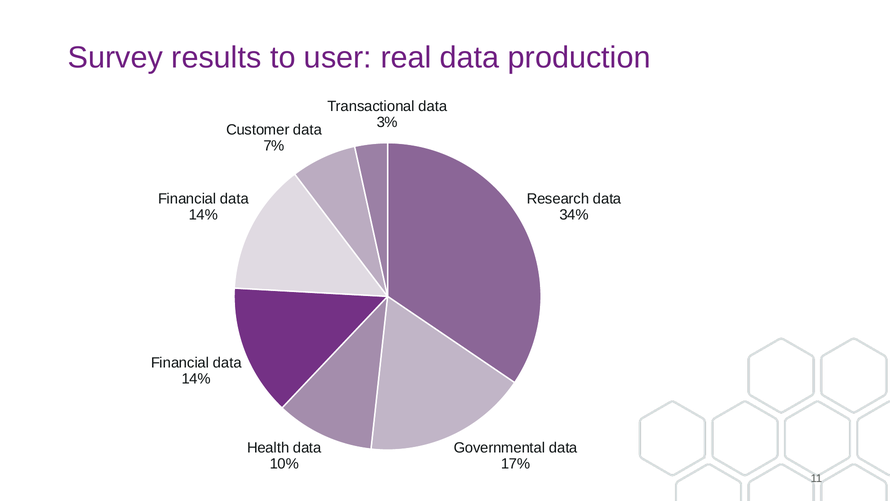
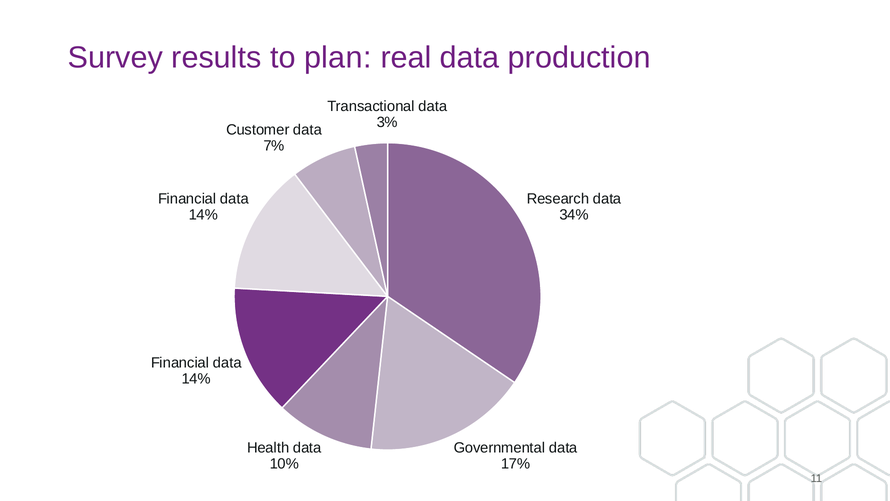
user: user -> plan (338, 58)
